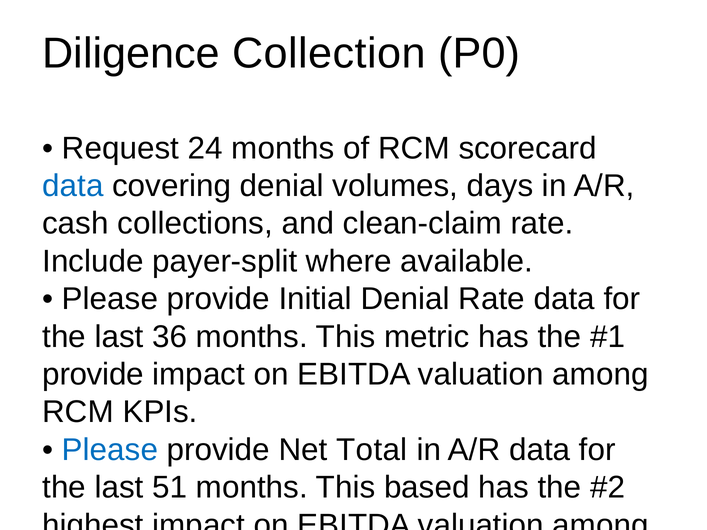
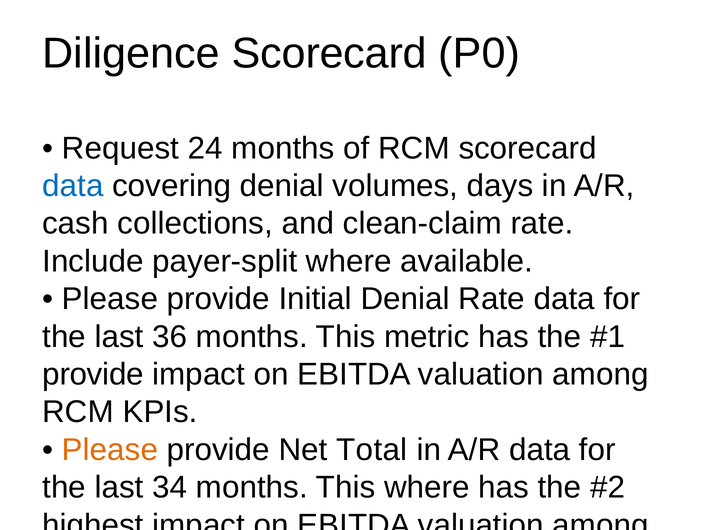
Diligence Collection: Collection -> Scorecard (329, 54)
Please colour: blue -> orange (110, 450)
51: 51 -> 34 (170, 488)
This based: based -> where (427, 488)
